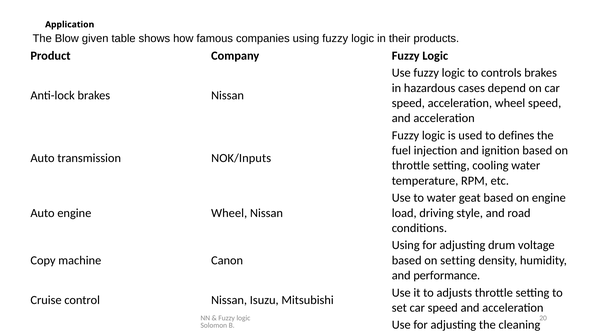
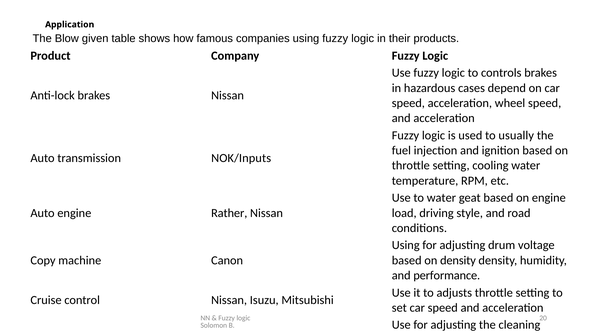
defines: defines -> usually (516, 135)
engine Wheel: Wheel -> Rather (229, 213)
on setting: setting -> density (458, 260)
